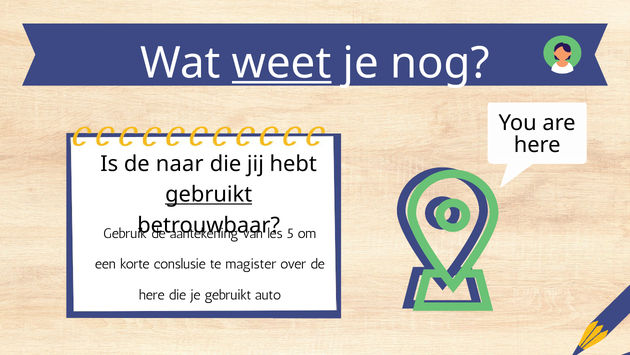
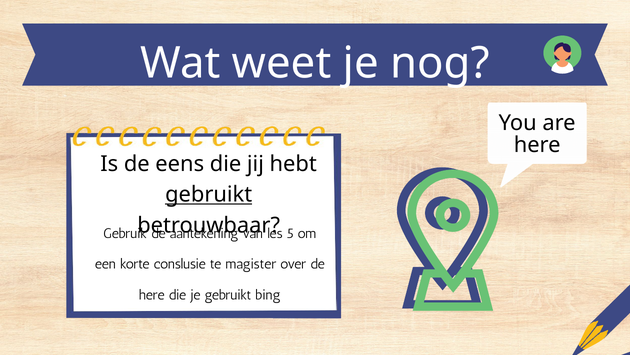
weet underline: present -> none (282, 63)
naar: naar -> eens (180, 164)
auto: auto -> bing (268, 294)
